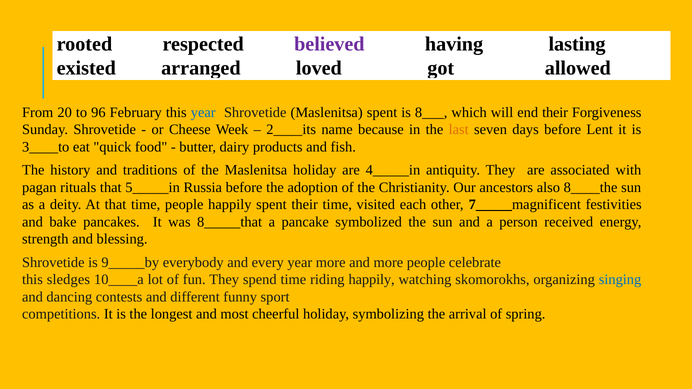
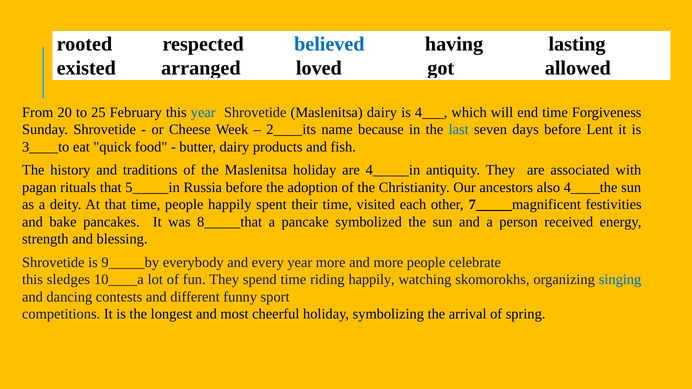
believed colour: purple -> blue (329, 44)
96: 96 -> 25 (98, 112)
Maslenitsa spent: spent -> dairy (382, 112)
8___: 8___ -> 4___ (431, 112)
end their: their -> time (555, 112)
last colour: orange -> blue (459, 130)
8____the: 8____the -> 4____the (591, 187)
